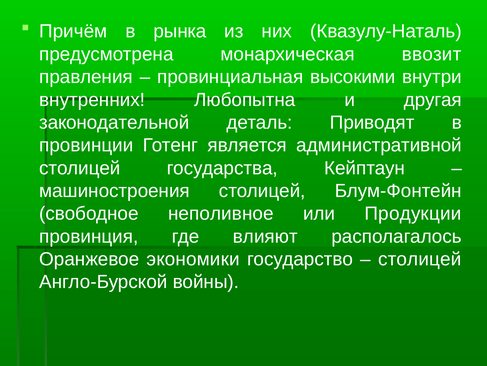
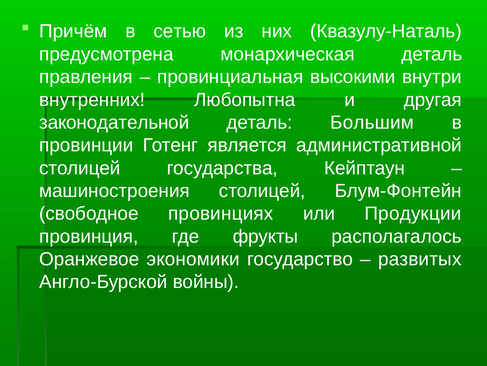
рынка: рынка -> сетью (180, 31)
монархическая ввозит: ввозит -> деталь (432, 54)
Приводят: Приводят -> Большим (372, 122)
неполивное: неполивное -> провинциях (221, 213)
влияют: влияют -> фрукты (265, 236)
столицей: столицей -> развитых (420, 259)
